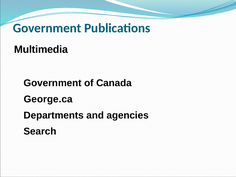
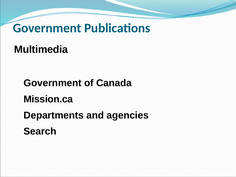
George.ca: George.ca -> Mission.ca (48, 99)
